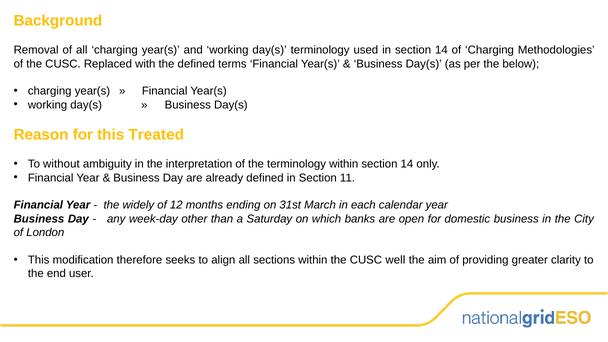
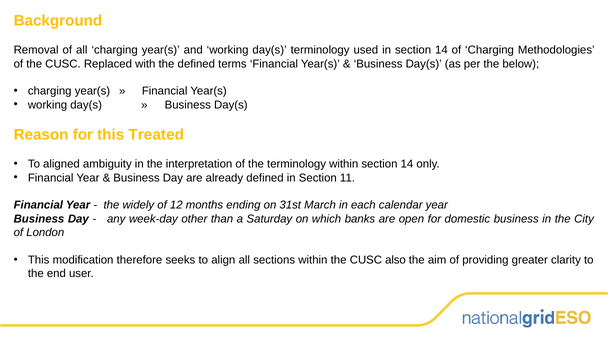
without: without -> aligned (61, 164)
well: well -> also (396, 260)
